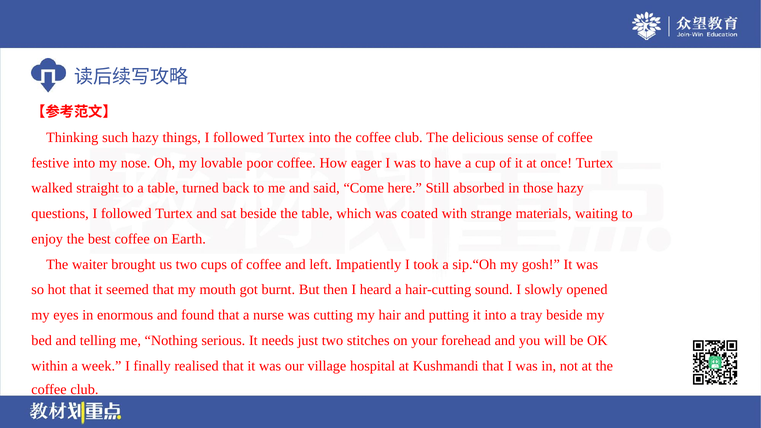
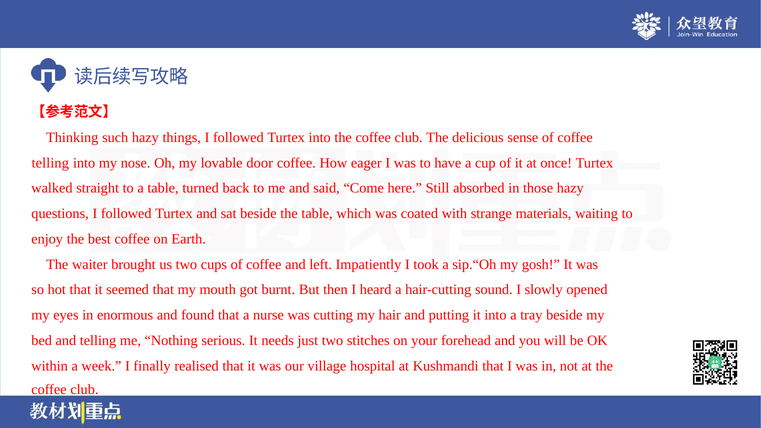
festive: festive -> telling (50, 163)
poor: poor -> door (260, 163)
